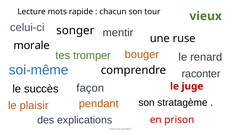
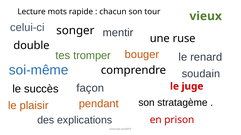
morale: morale -> double (32, 46)
raconter: raconter -> soudain (201, 74)
